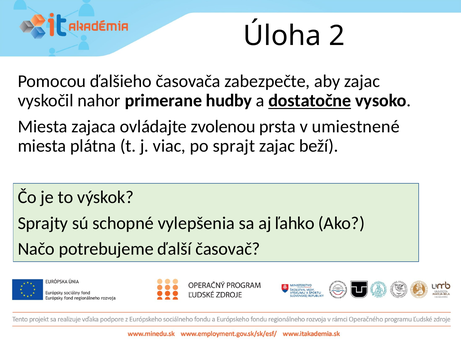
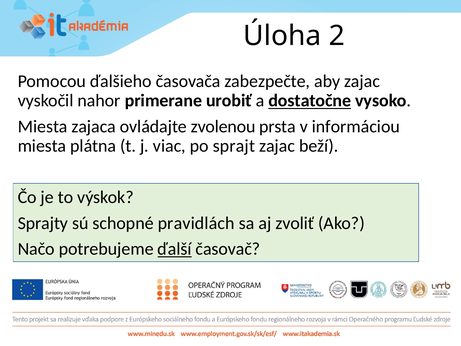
hudby: hudby -> urobiť (229, 101)
umiestnené: umiestnené -> informáciou (356, 126)
vylepšenia: vylepšenia -> pravidlách (196, 223)
ľahko: ľahko -> zvoliť (295, 223)
ďalší underline: none -> present (175, 249)
